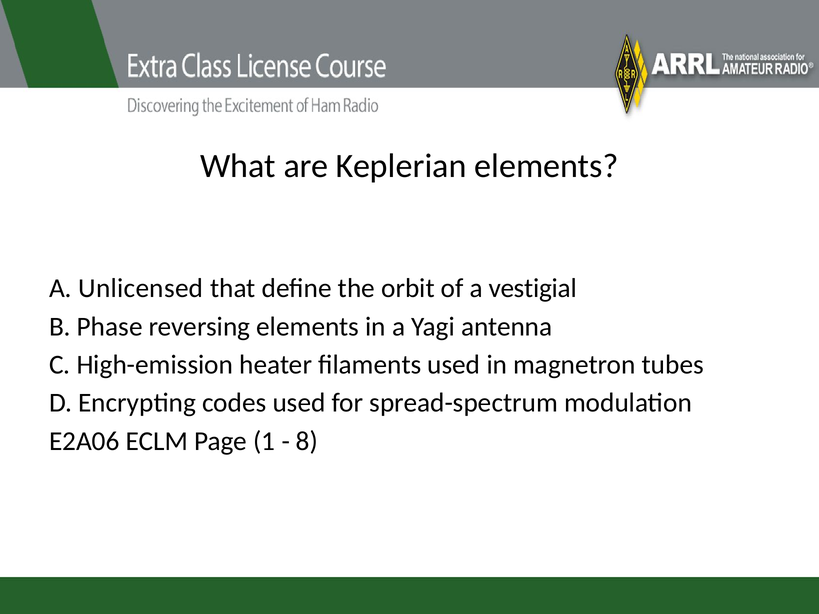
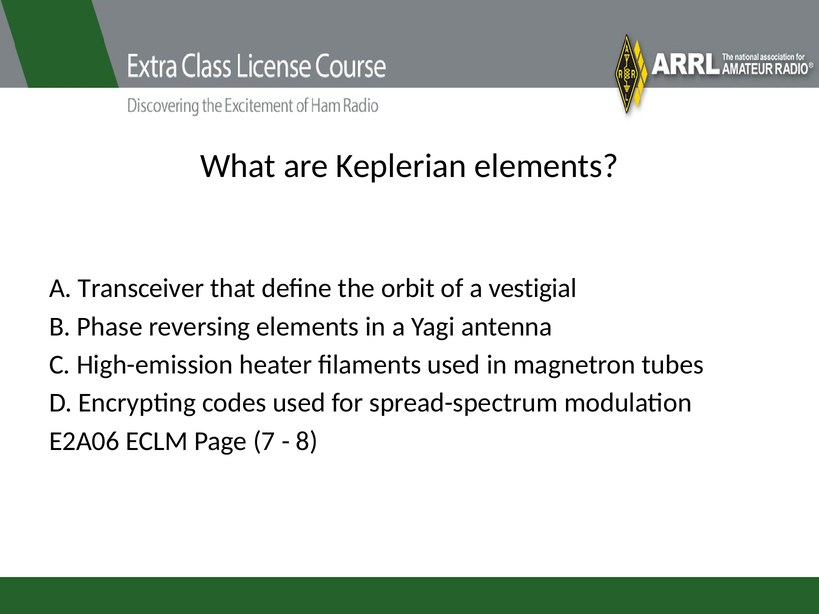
Unlicensed: Unlicensed -> Transceiver (141, 289)
1: 1 -> 7 (264, 441)
